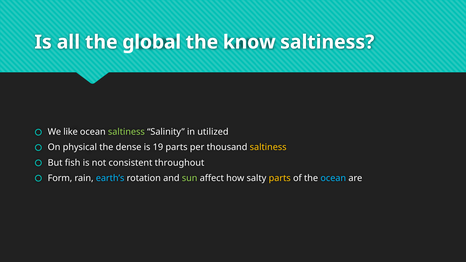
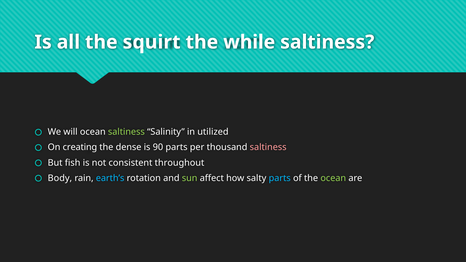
global: global -> squirt (152, 42)
know: know -> while (249, 42)
like: like -> will (70, 132)
physical: physical -> creating (80, 147)
19: 19 -> 90 (158, 147)
saltiness colour: yellow -> pink (268, 147)
Form: Form -> Body (60, 178)
parts colour: yellow -> light blue (280, 178)
ocean colour: light blue -> light green (333, 178)
